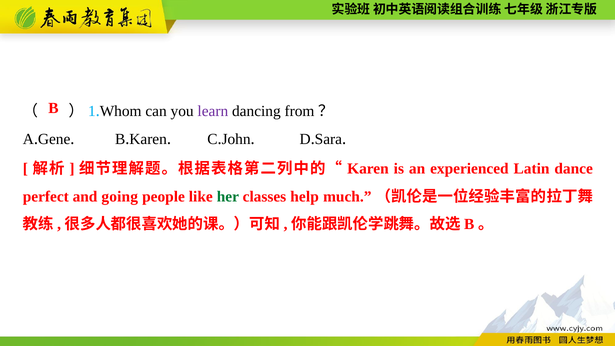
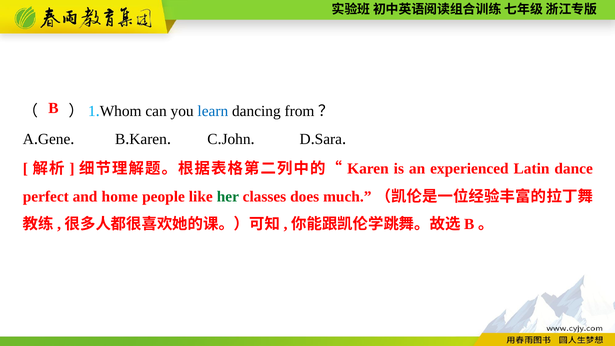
learn colour: purple -> blue (213, 111)
going: going -> home (120, 197)
help: help -> does (305, 197)
